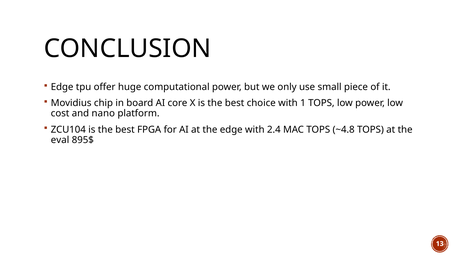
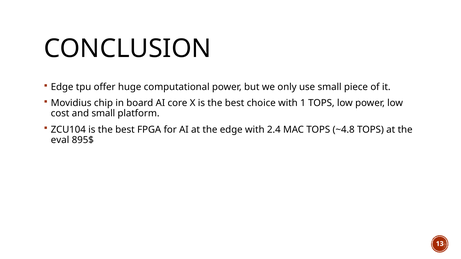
and nano: nano -> small (103, 114)
